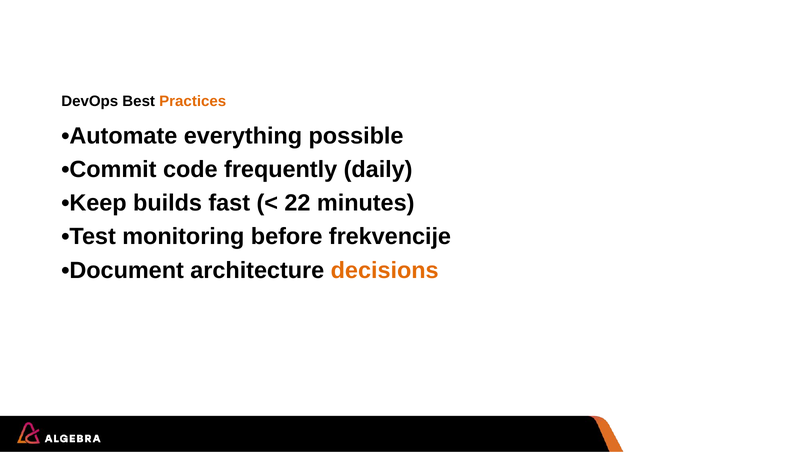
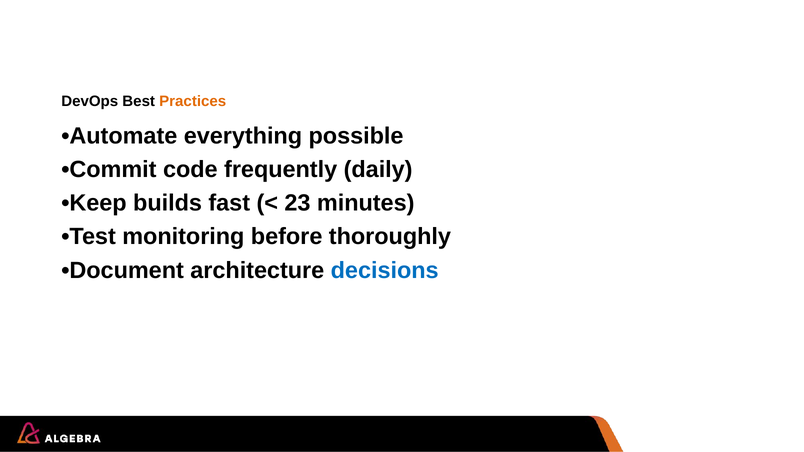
22: 22 -> 23 (297, 203)
frekvencije: frekvencije -> thoroughly (390, 237)
decisions colour: orange -> blue (385, 271)
